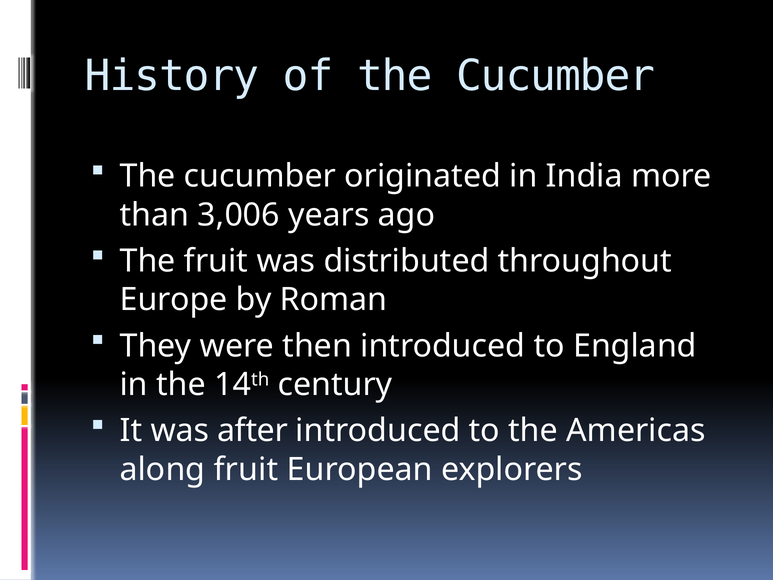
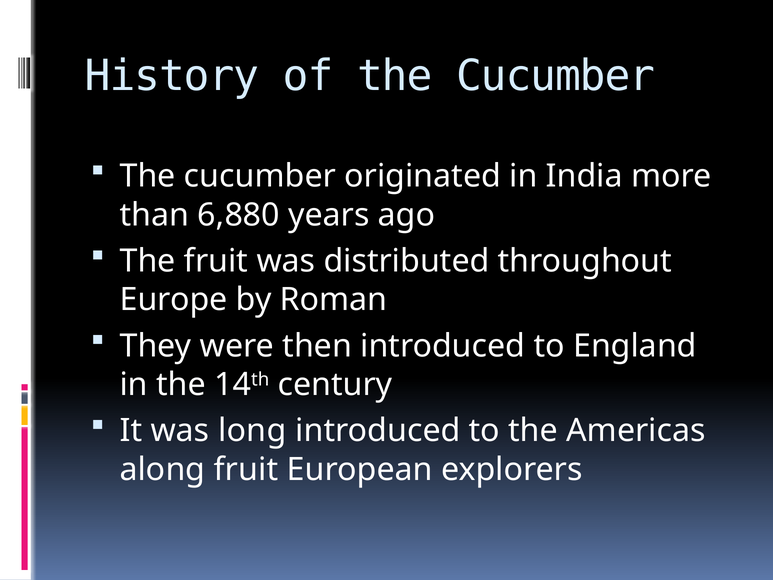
3,006: 3,006 -> 6,880 (239, 215)
after: after -> long (252, 431)
